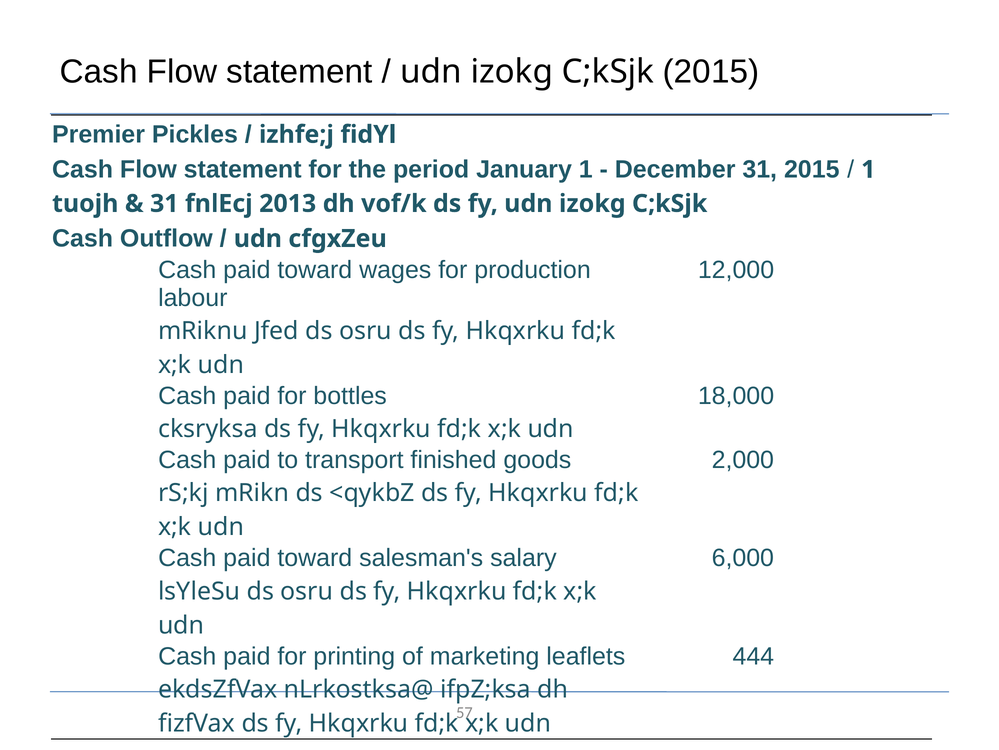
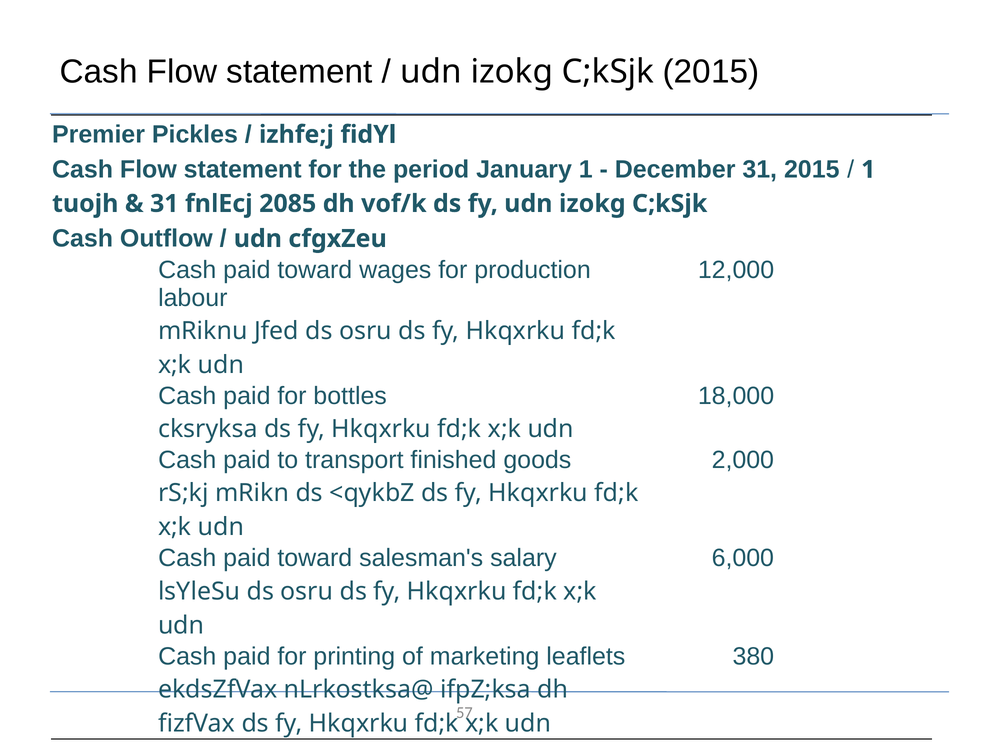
2013: 2013 -> 2085 (288, 203)
444: 444 -> 380 (753, 656)
